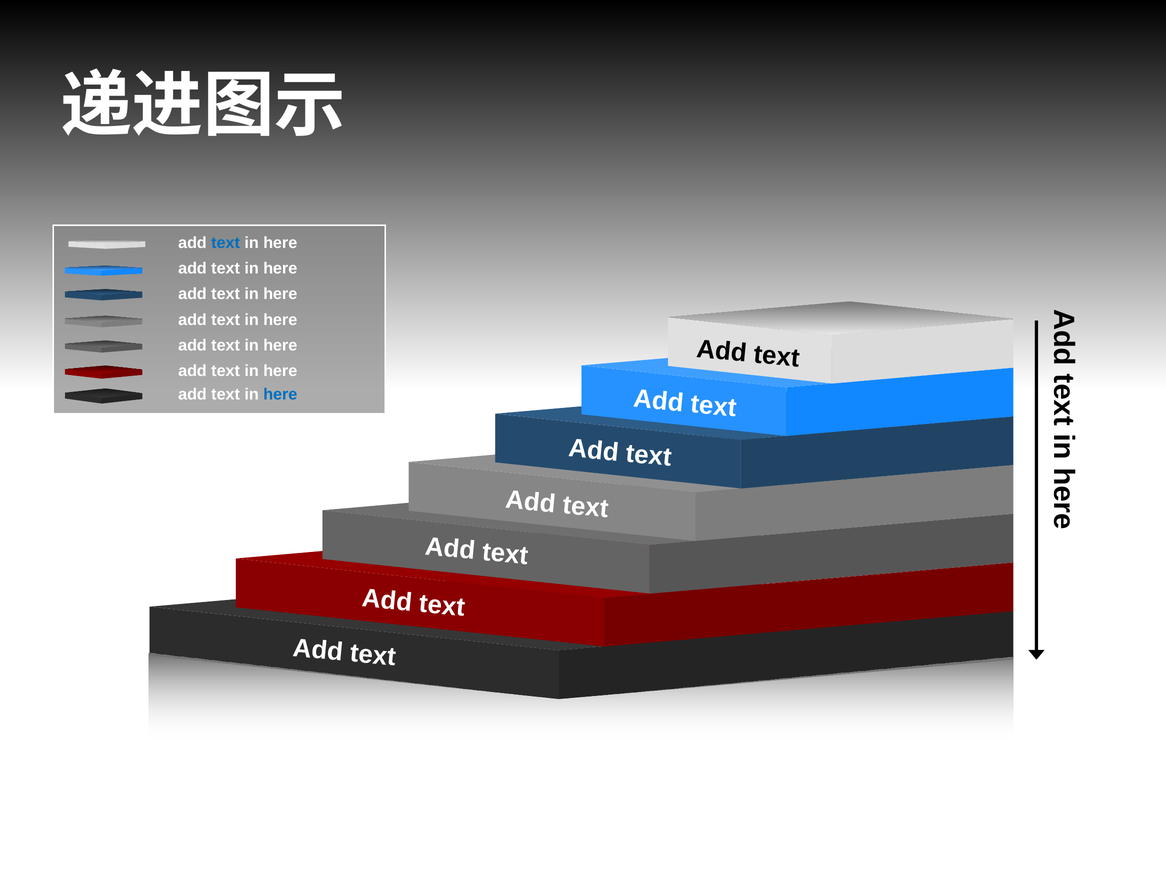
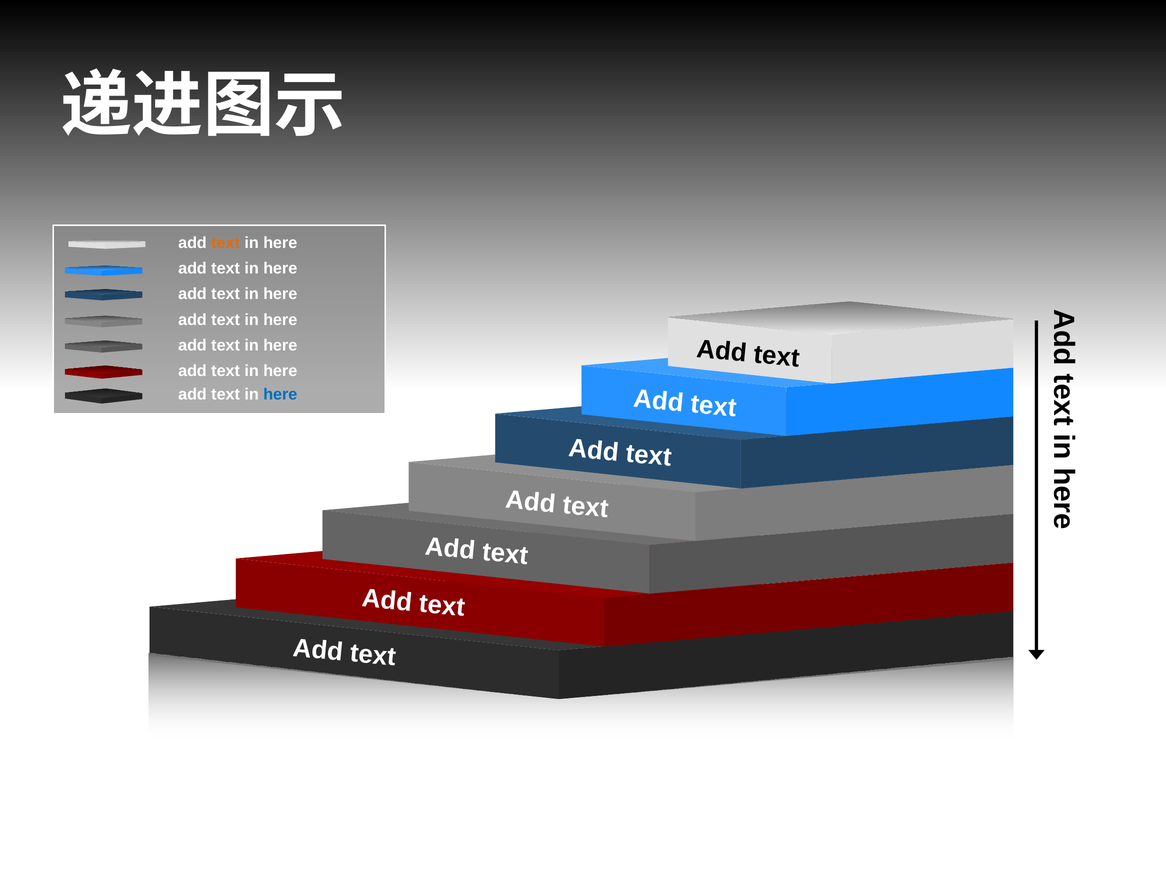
text colour: blue -> orange (226, 243)
